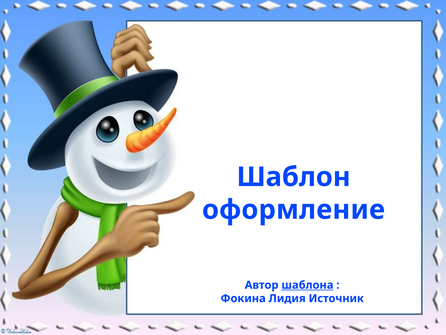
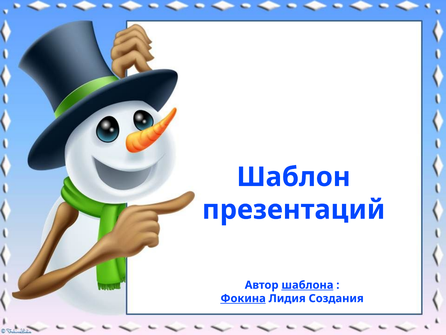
оформление: оформление -> презентаций (294, 209)
Фокина underline: none -> present (243, 298)
Источник: Источник -> Создания (336, 298)
